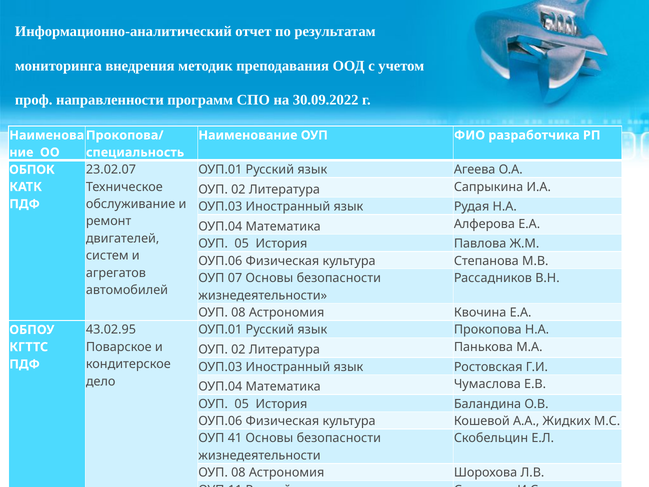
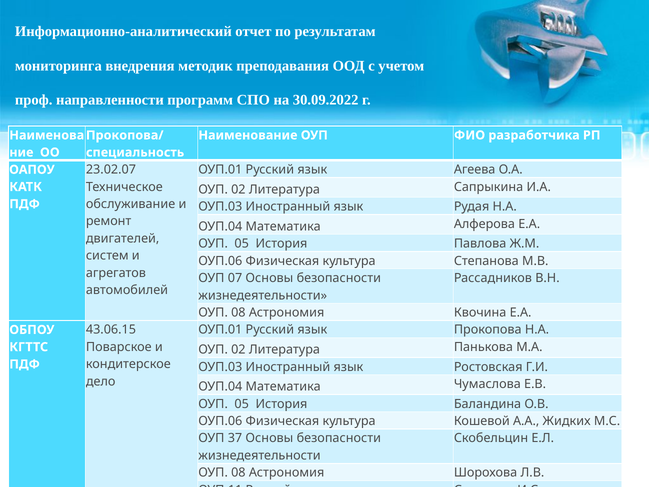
ОБПОК: ОБПОК -> ОАПОУ (32, 170)
43.02.95: 43.02.95 -> 43.06.15 (111, 330)
41: 41 -> 37 (235, 438)
